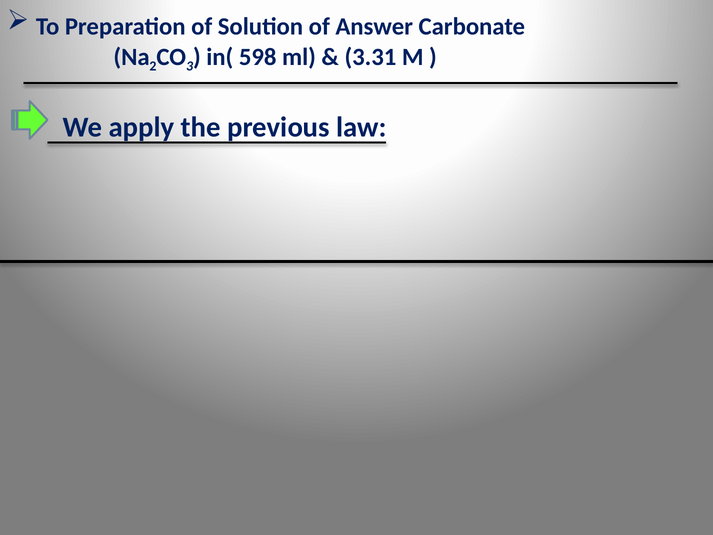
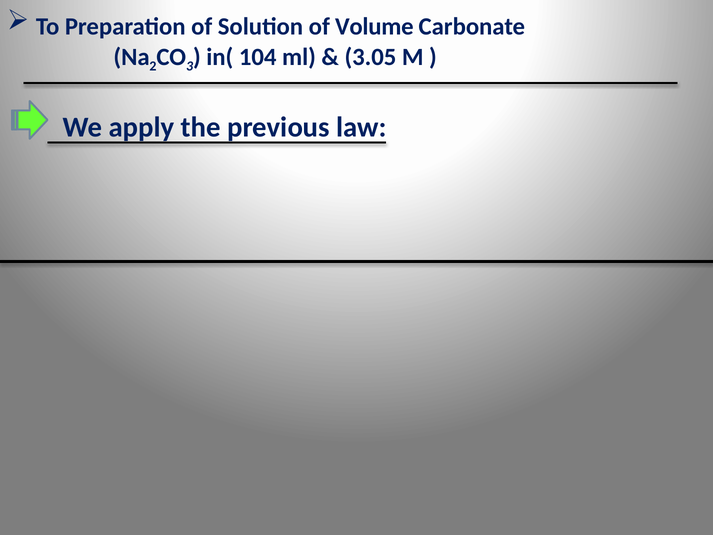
Answer: Answer -> Volume (374, 26)
598: 598 -> 104 (258, 57)
3.31: 3.31 -> 3.05 (370, 57)
